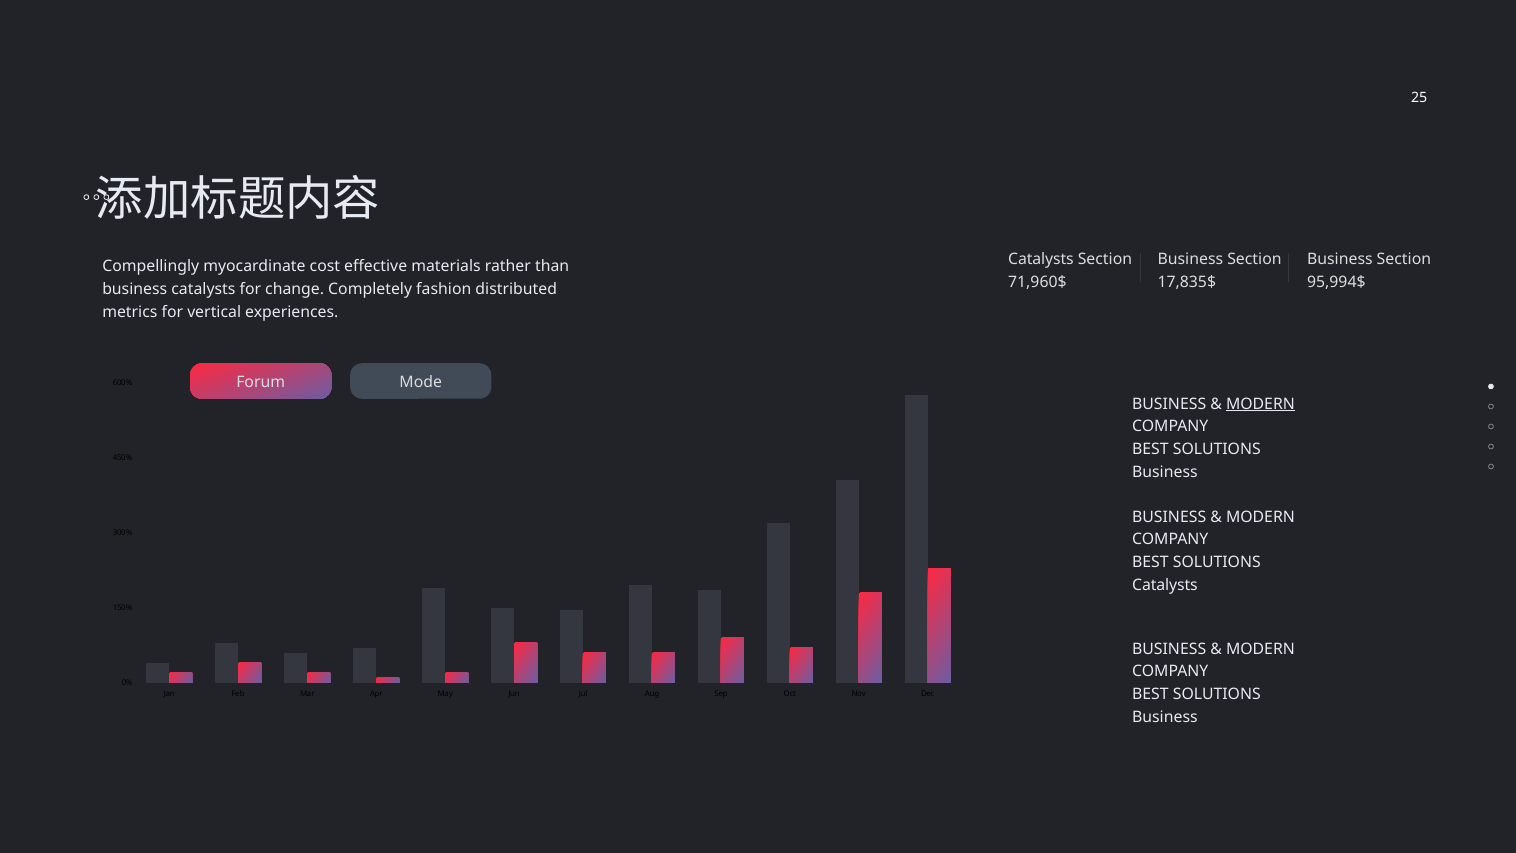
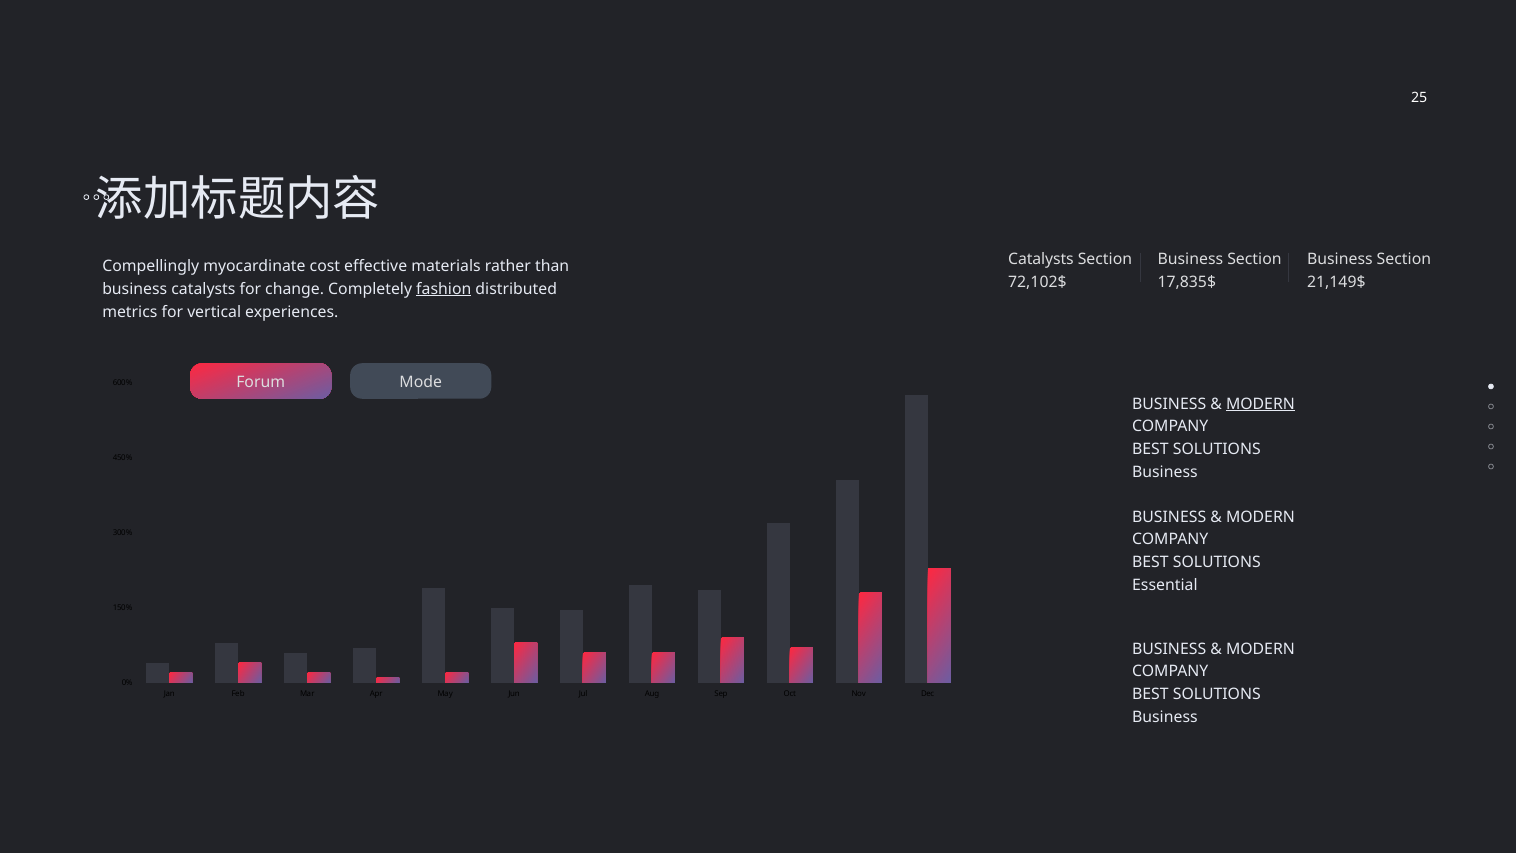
71,960$: 71,960$ -> 72,102$ (1037, 282)
95,994$: 95,994$ -> 21,149$ (1336, 282)
fashion underline: none -> present (444, 289)
Catalysts: Catalysts -> Essential (1165, 585)
